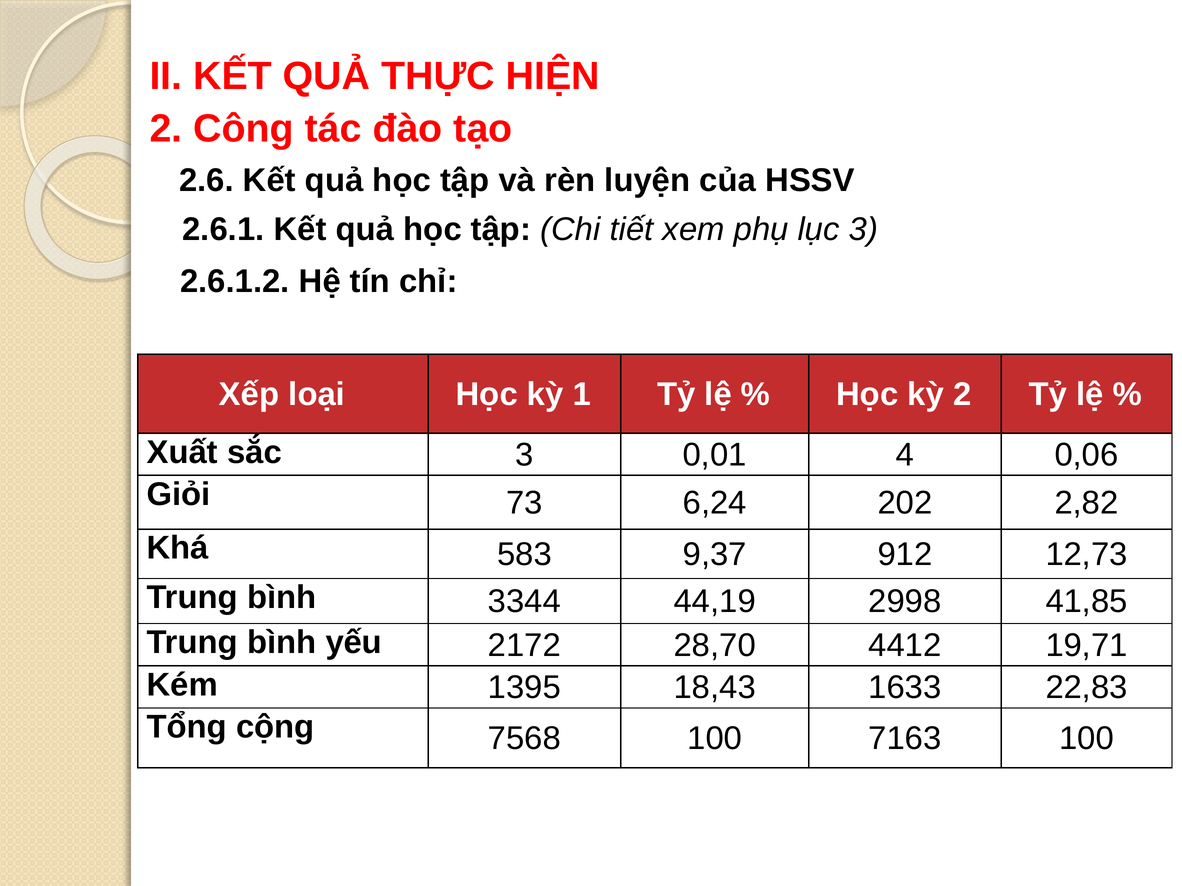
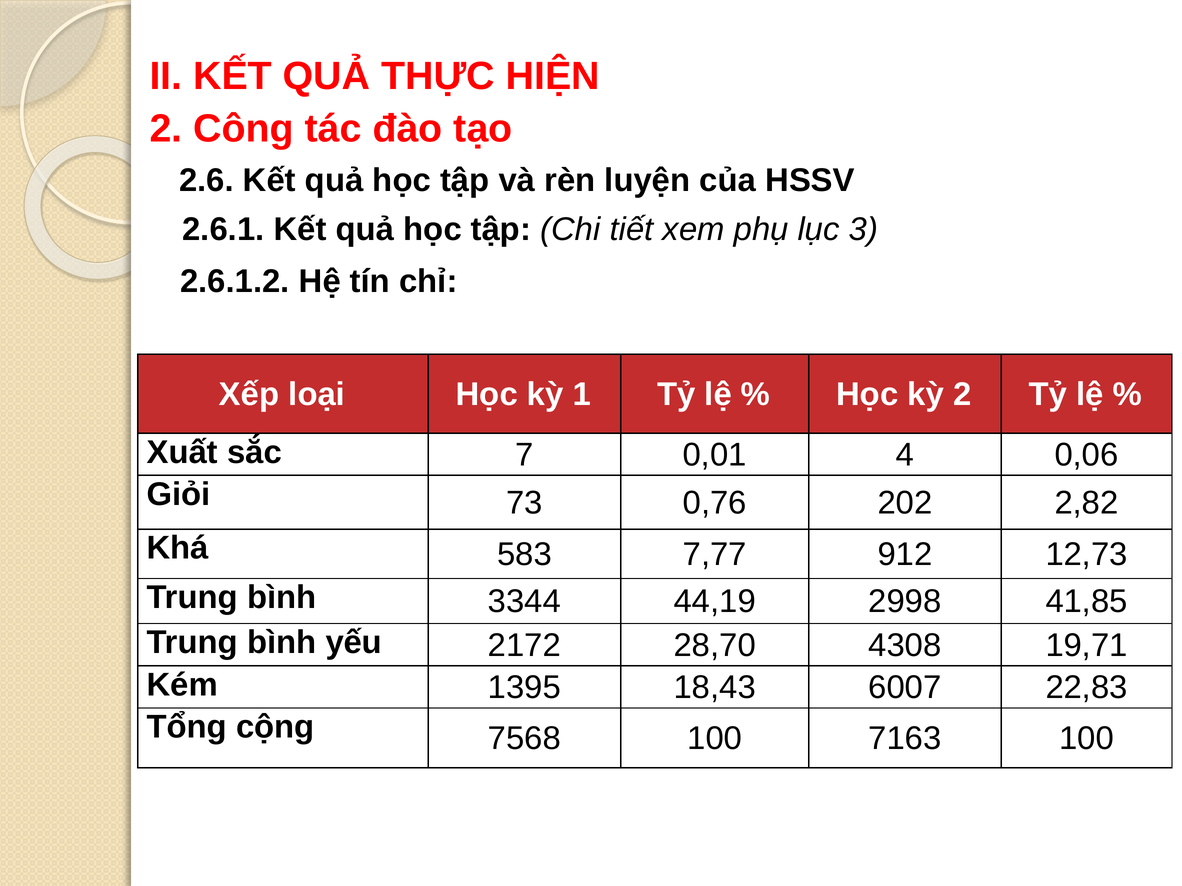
sắc 3: 3 -> 7 (525, 455)
6,24: 6,24 -> 0,76 (715, 503)
9,37: 9,37 -> 7,77 (715, 555)
4412: 4412 -> 4308 (905, 646)
1633: 1633 -> 6007 (905, 688)
